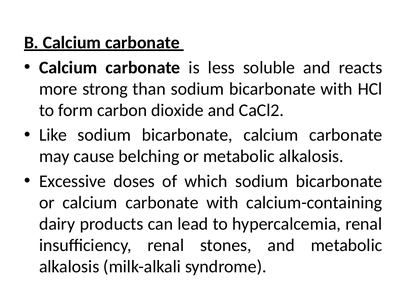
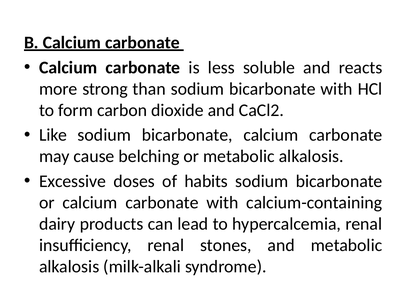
which: which -> habits (206, 181)
